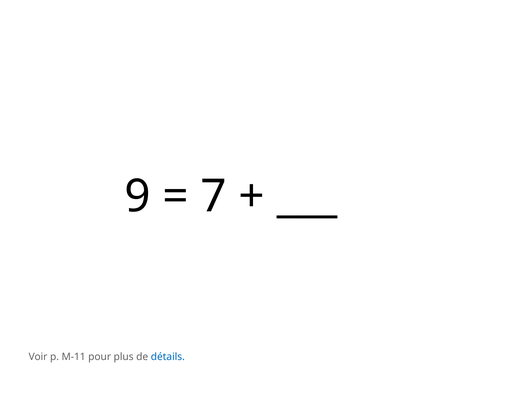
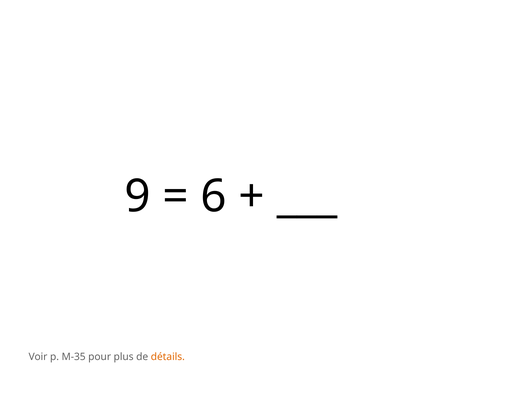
7: 7 -> 6 (214, 196)
M-11: M-11 -> M-35 (74, 356)
détails colour: blue -> orange (168, 356)
